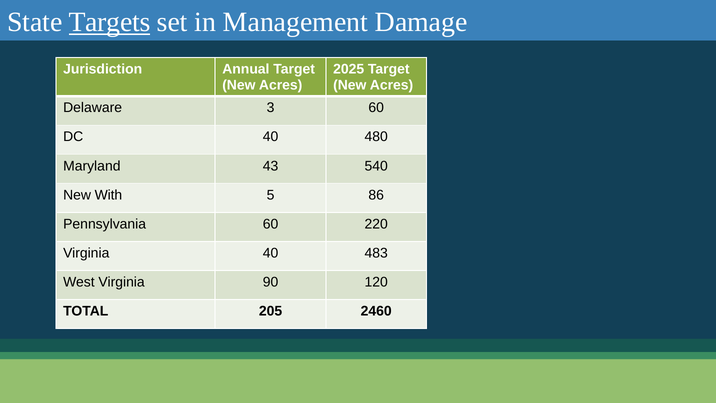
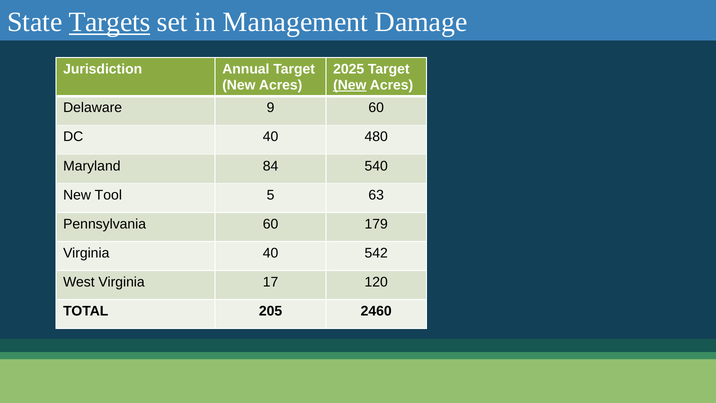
New underline: none -> present (350, 85)
3: 3 -> 9 (271, 108)
43: 43 -> 84 (271, 166)
With: With -> Tool (108, 195)
86: 86 -> 63 (376, 195)
220: 220 -> 179 (376, 224)
483: 483 -> 542 (376, 253)
90: 90 -> 17 (271, 282)
